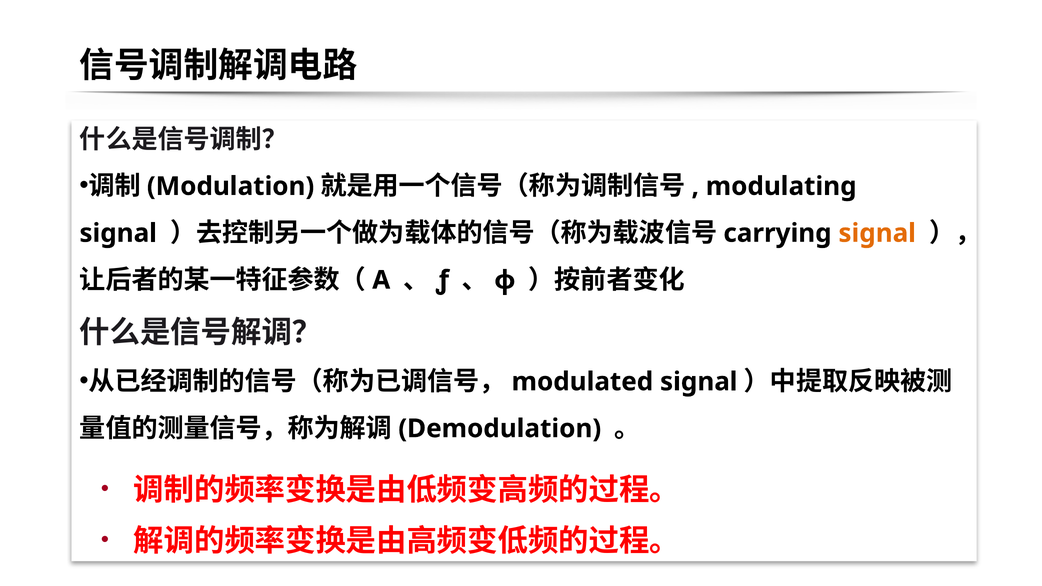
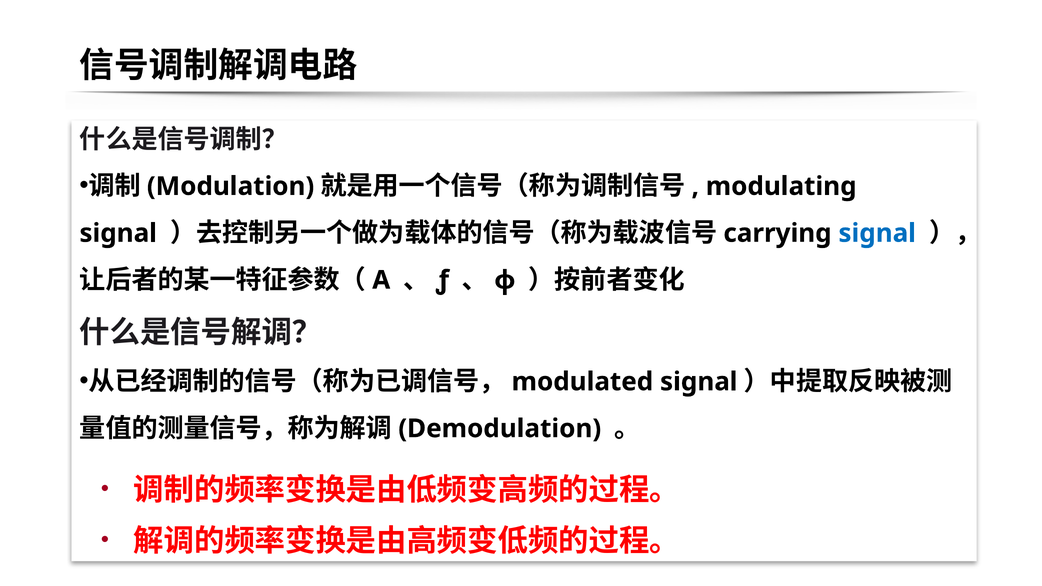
signal colour: orange -> blue (877, 233)
